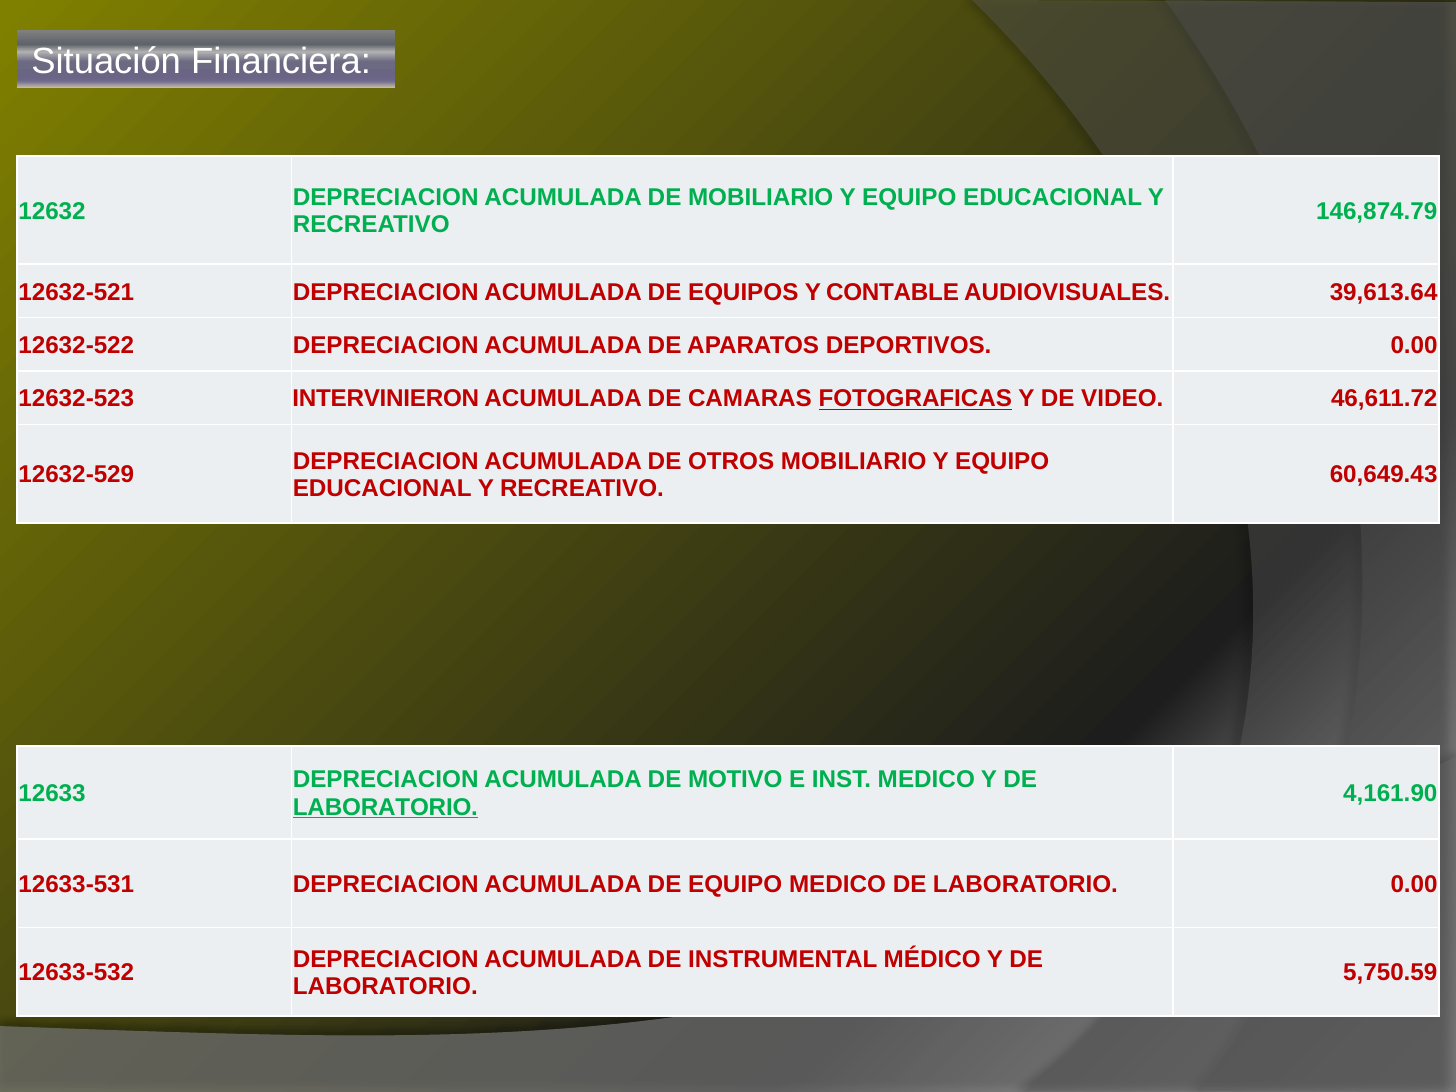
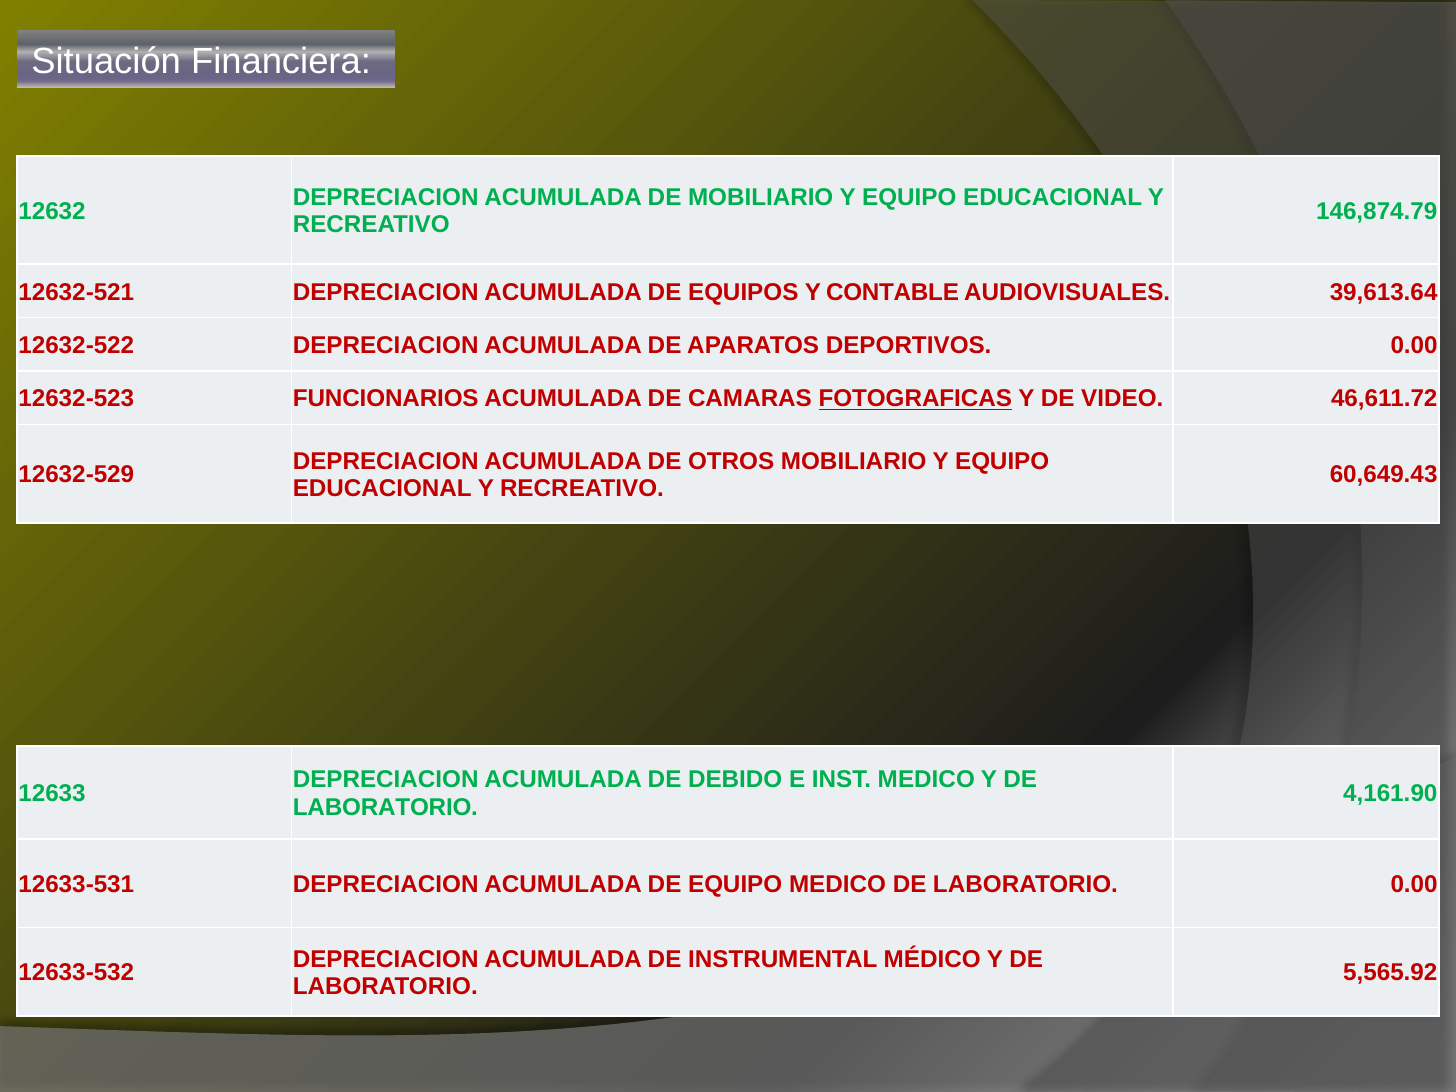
INTERVINIERON: INTERVINIERON -> FUNCIONARIOS (386, 399)
MOTIVO: MOTIVO -> DEBIDO (735, 780)
LABORATORIO underline: present -> none (385, 807)
5,750.59: 5,750.59 -> 5,565.92 (1390, 973)
